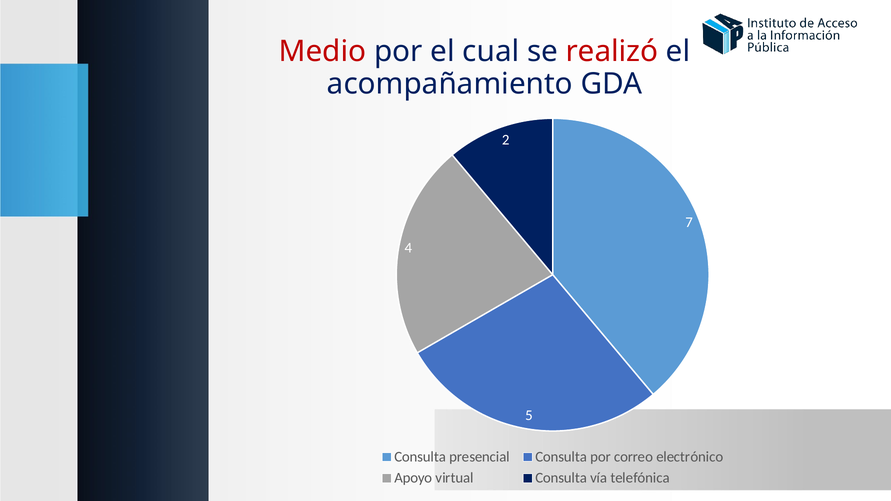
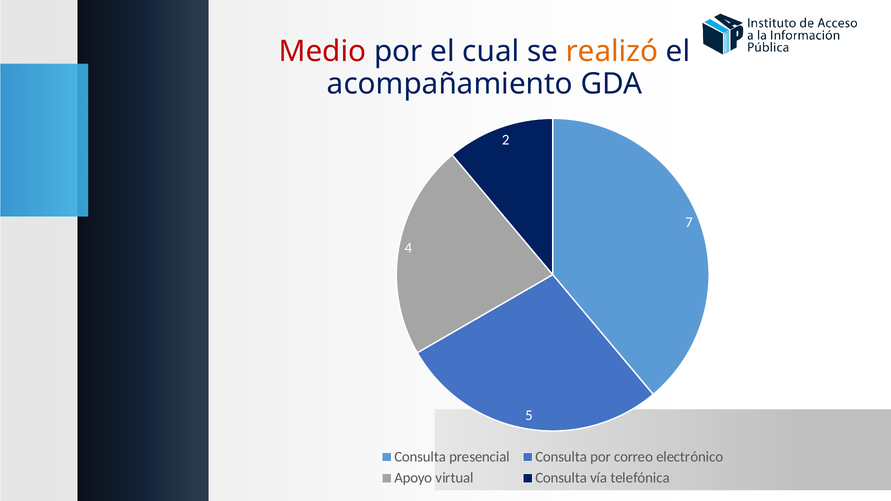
realizó colour: red -> orange (612, 52)
